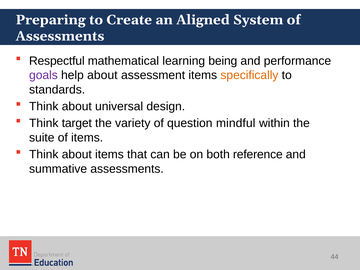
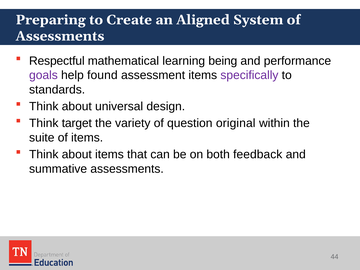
help about: about -> found (102, 75)
specifically colour: orange -> purple (249, 75)
mindful: mindful -> original (236, 123)
reference: reference -> feedback (258, 154)
